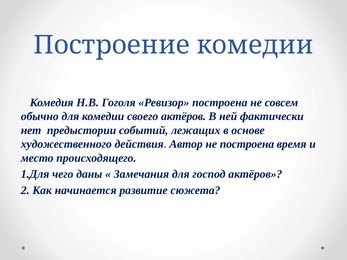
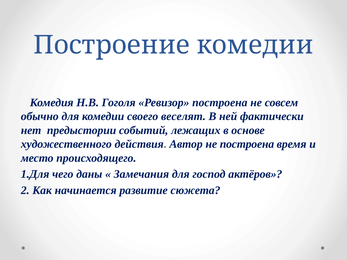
своего актёров: актёров -> веселят (183, 116)
